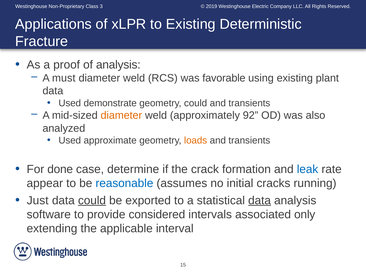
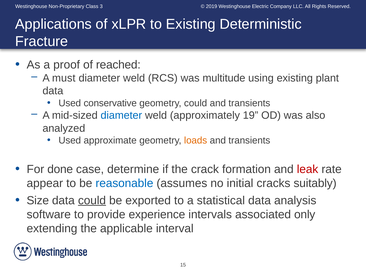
of analysis: analysis -> reached (118, 65)
favorable: favorable -> multitude (224, 78)
demonstrate: demonstrate -> conservative (110, 103)
diameter colour: orange -> blue (121, 115)
92: 92 -> 19 (251, 115)
leak colour: blue -> red (308, 169)
running: running -> suitably (315, 183)
Just: Just -> Size (38, 200)
data underline: present -> none (260, 200)
considered: considered -> experience (157, 214)
